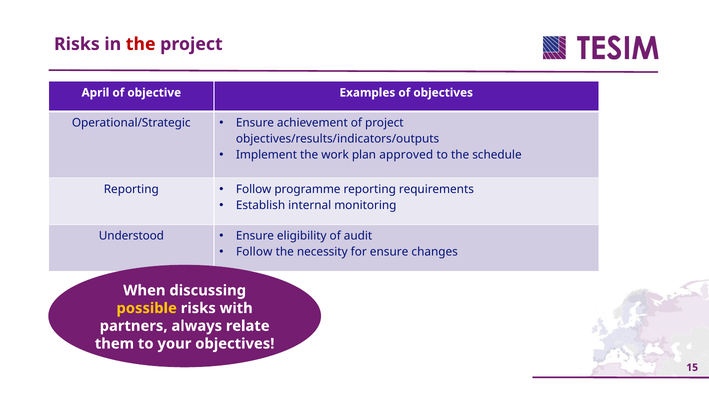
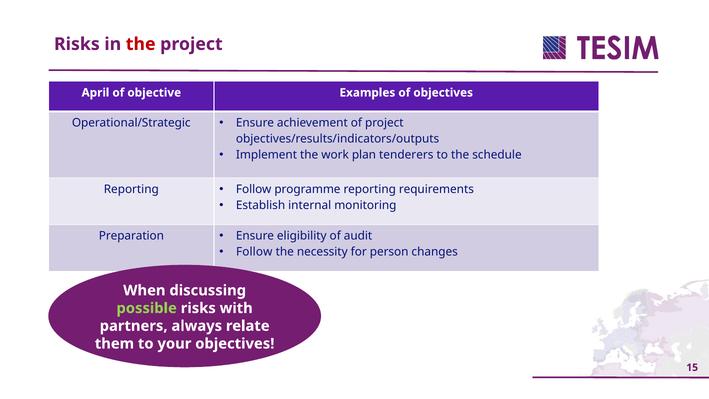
approved: approved -> tenderers (406, 155)
Understood: Understood -> Preparation (131, 236)
for ensure: ensure -> person (389, 252)
possible colour: yellow -> light green (147, 308)
